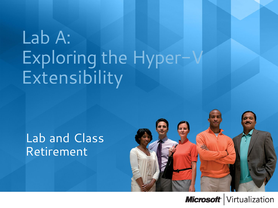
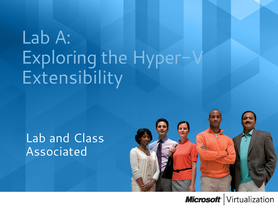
Retirement: Retirement -> Associated (56, 152)
